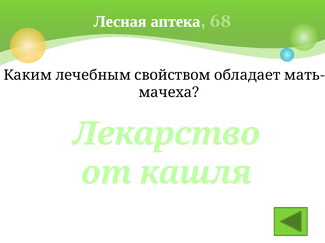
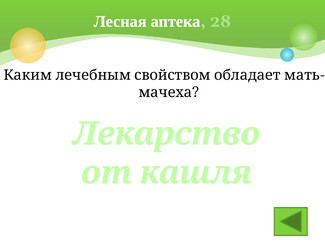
68: 68 -> 28 (220, 21)
